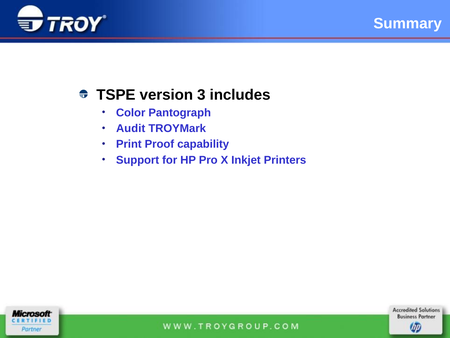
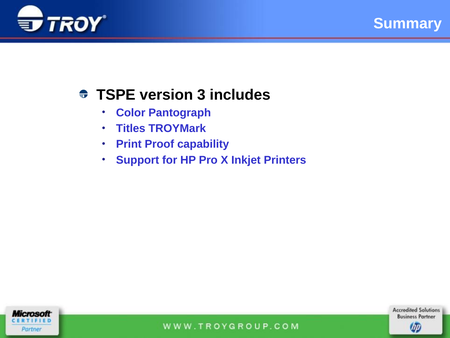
Audit: Audit -> Titles (131, 128)
